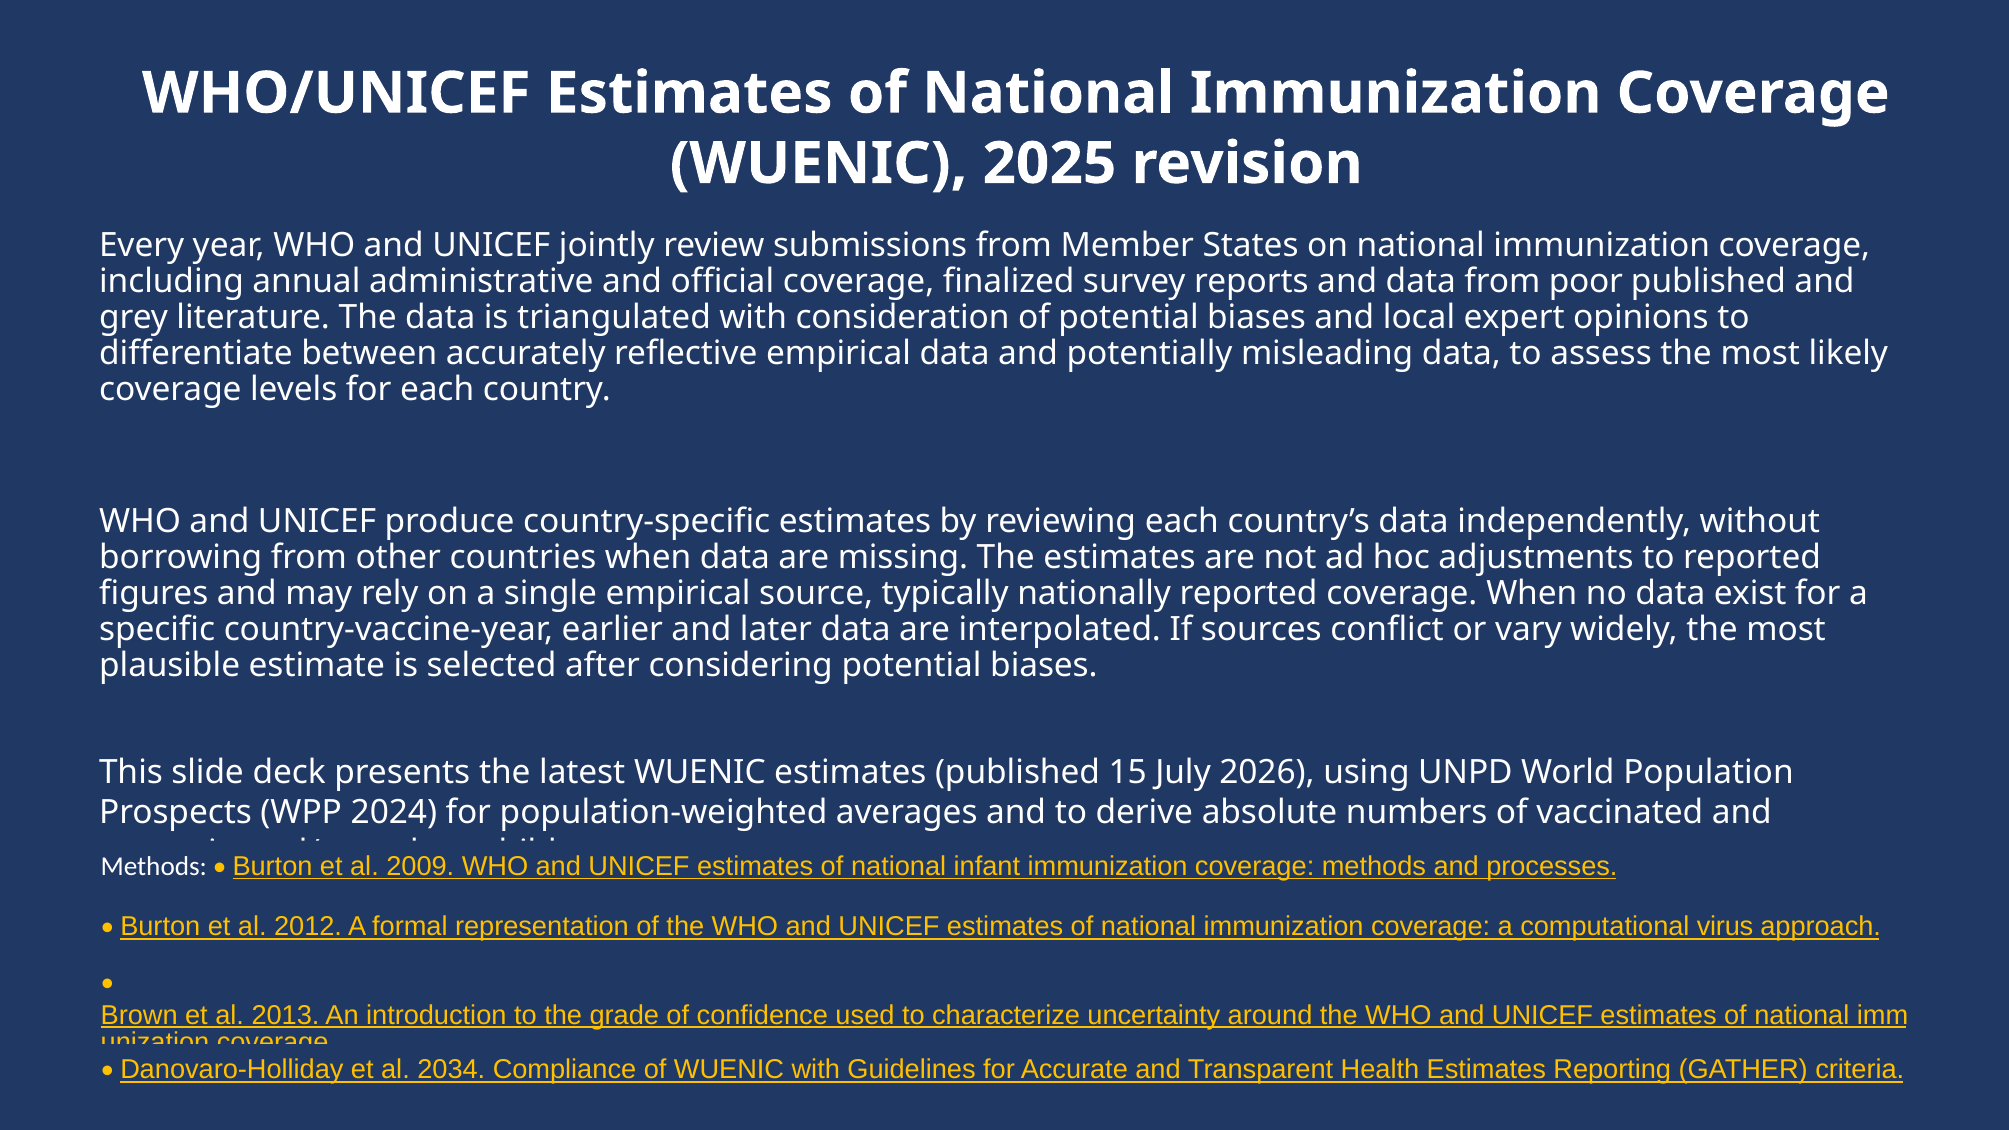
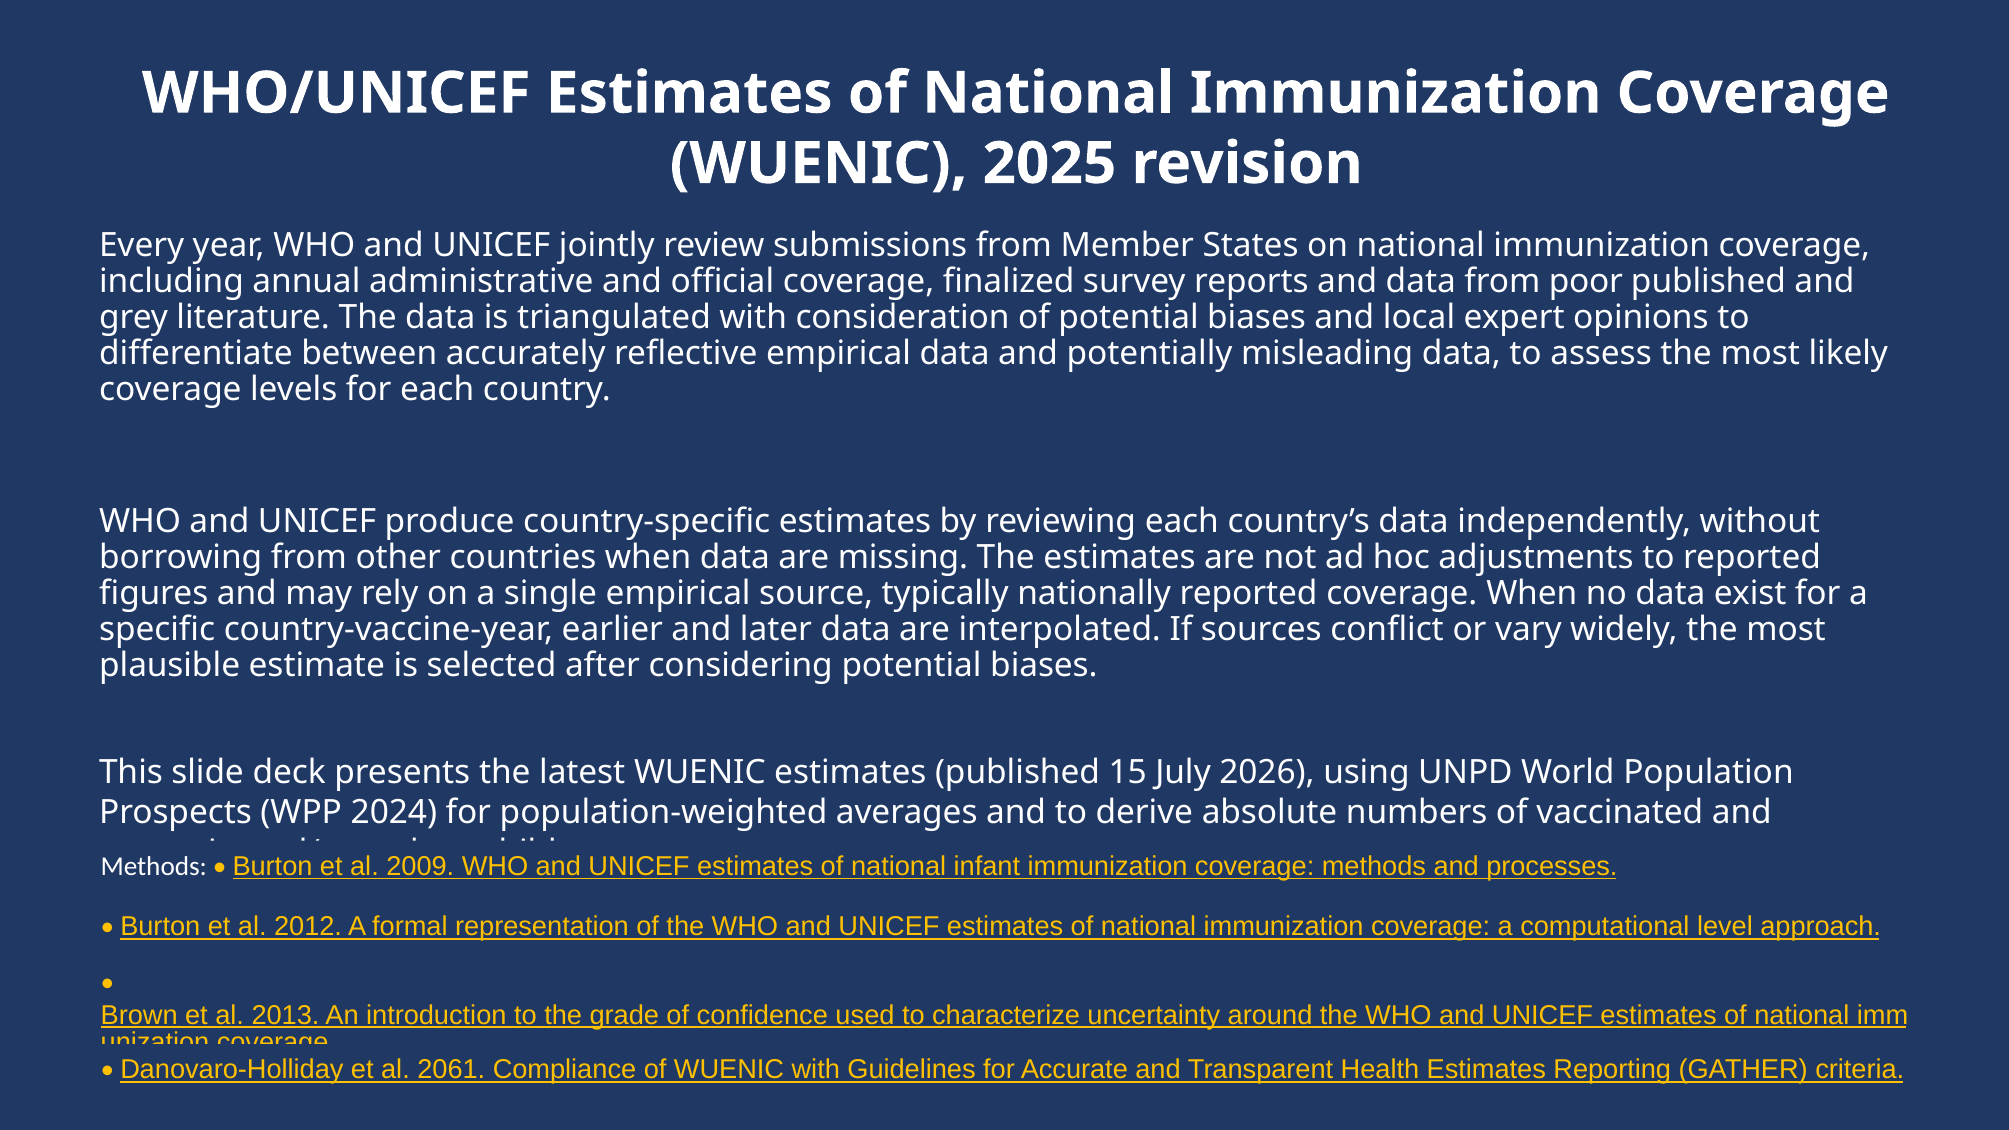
virus: virus -> level (1725, 927)
2034: 2034 -> 2061 (451, 1070)
